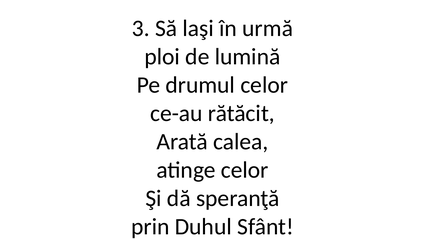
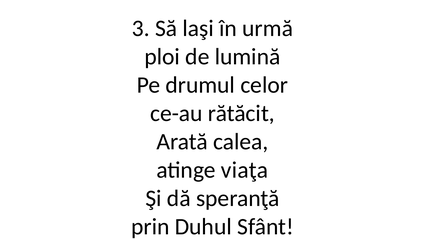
atinge celor: celor -> viaţa (245, 170)
